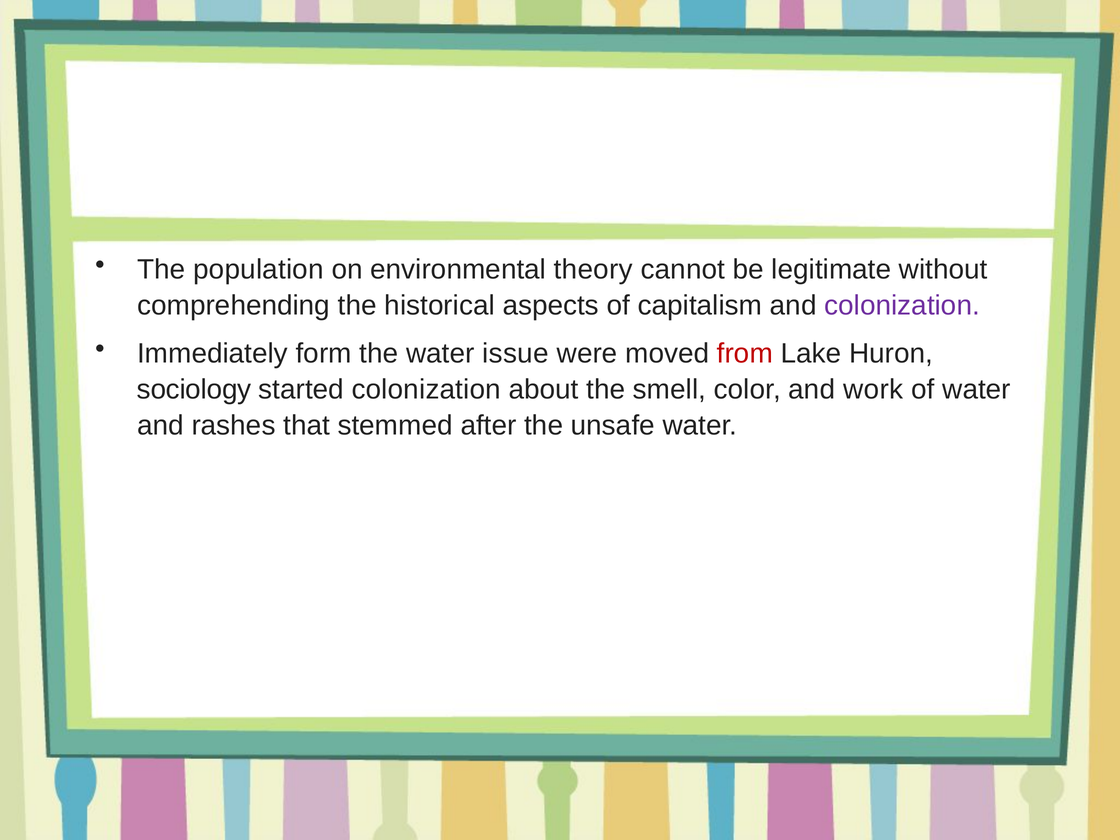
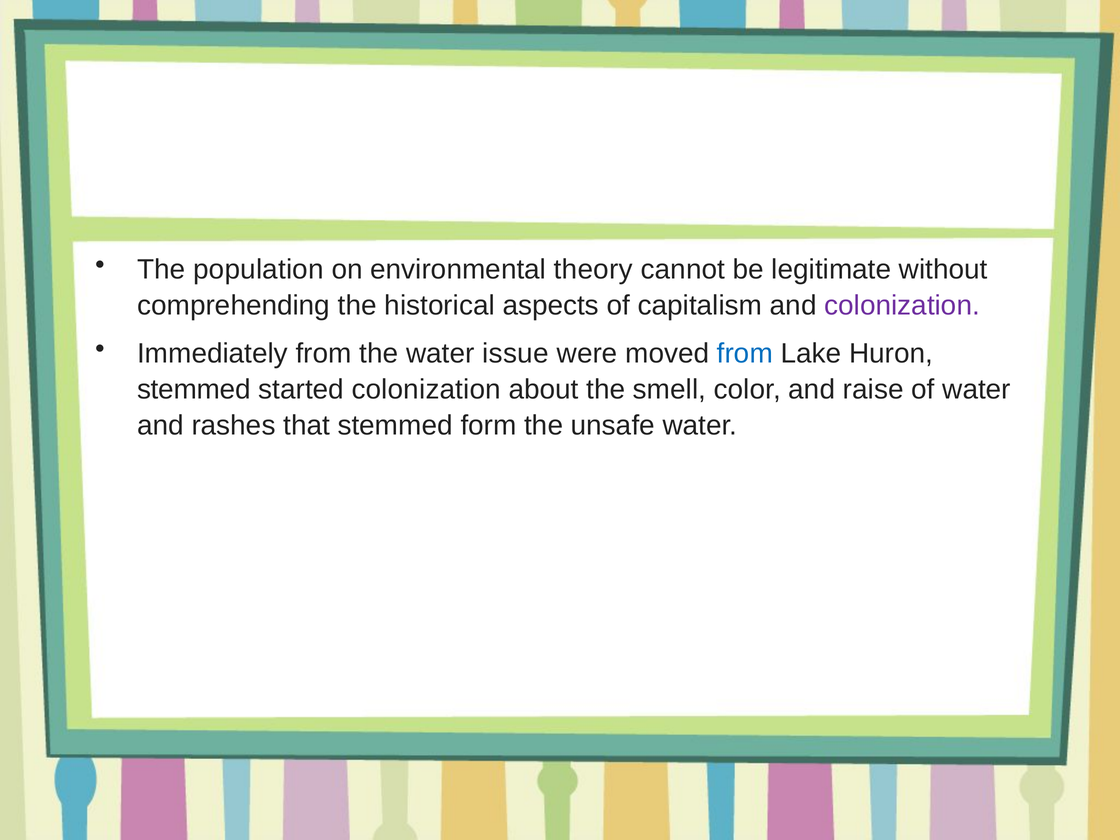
Immediately form: form -> from (324, 354)
from colour: red -> blue (745, 354)
sociology: sociology -> stemmed (194, 390)
work: work -> raise (873, 390)
after: after -> form (489, 426)
